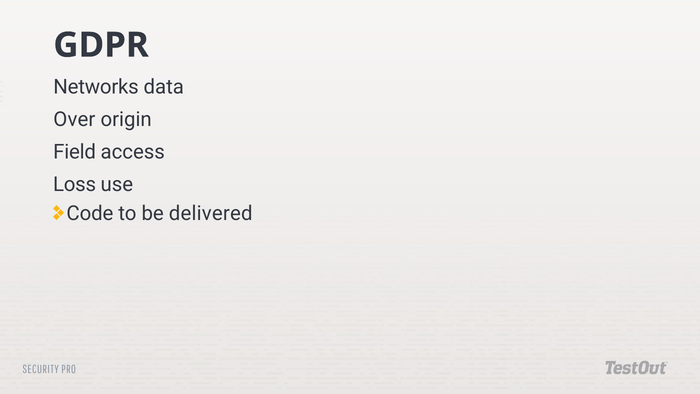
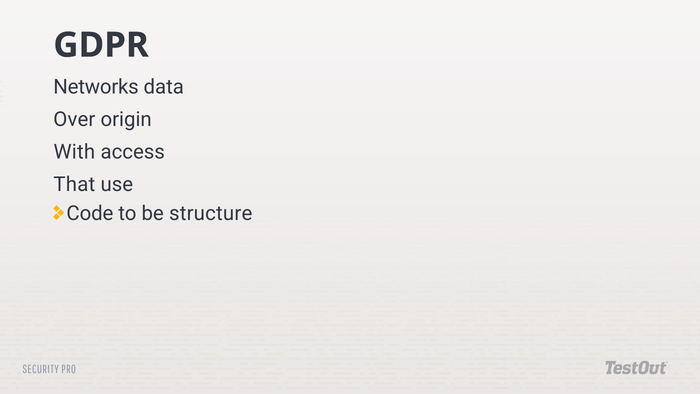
Field: Field -> With (74, 152)
Loss: Loss -> That (74, 184)
delivered: delivered -> structure (211, 214)
